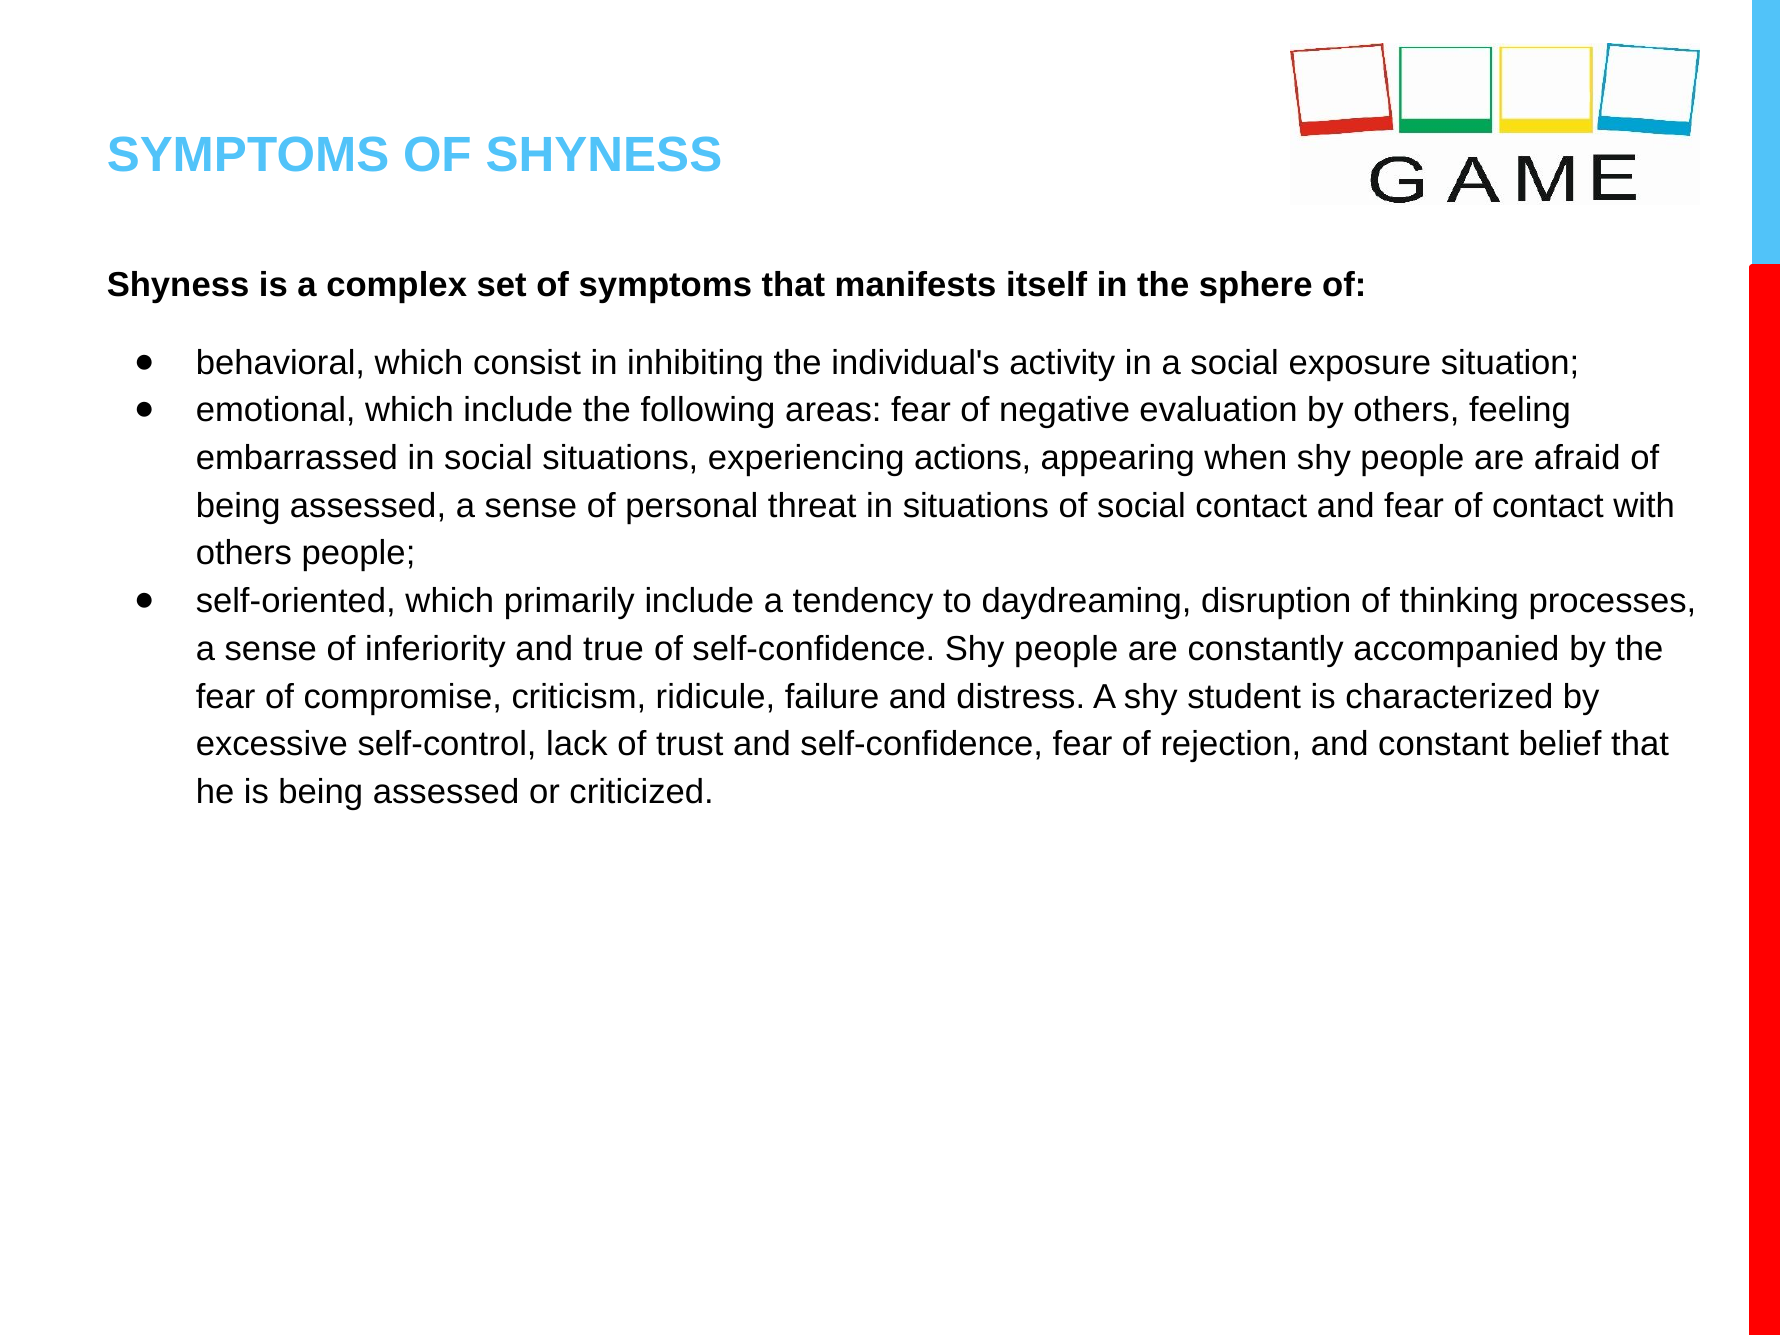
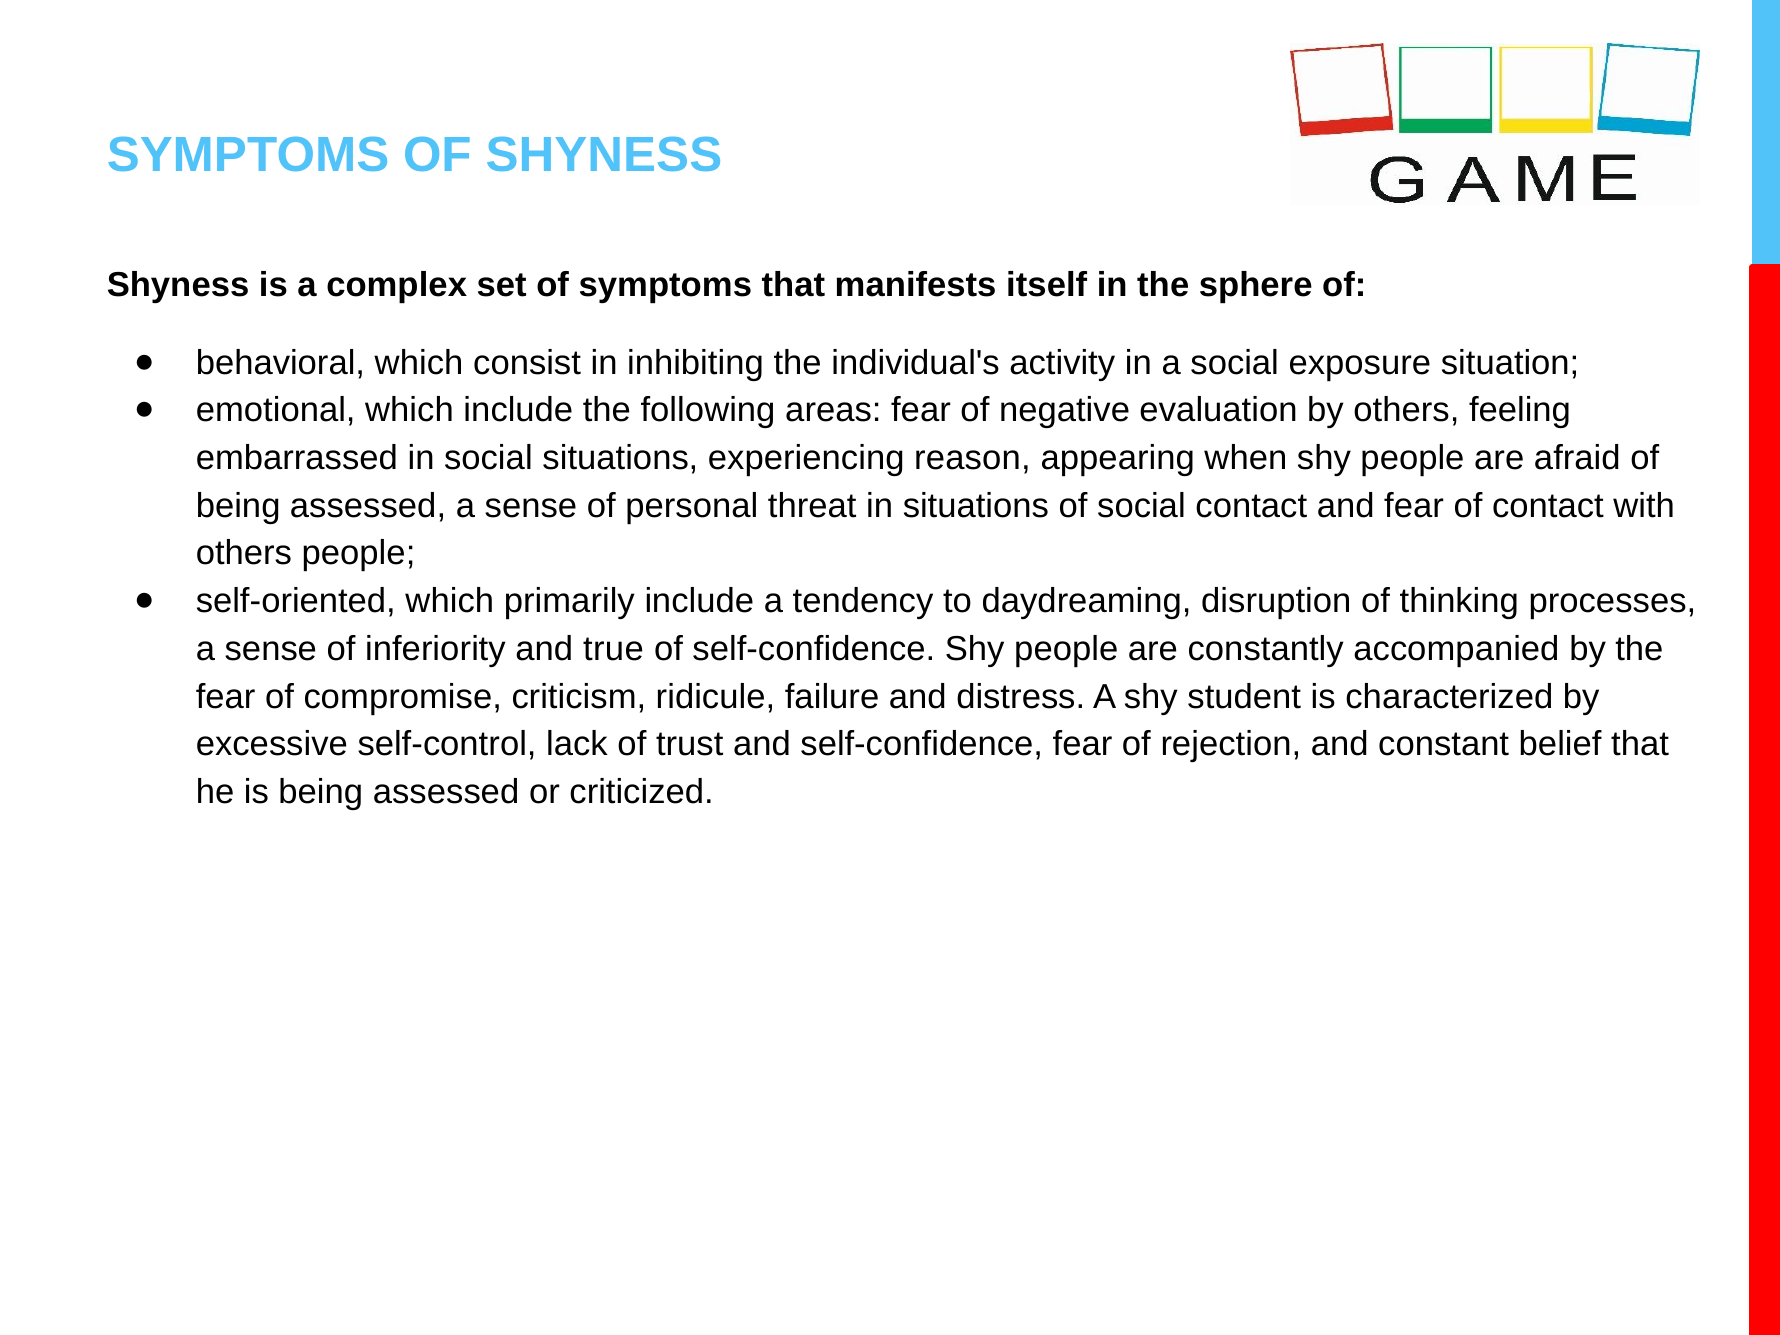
actions: actions -> reason (972, 458)
